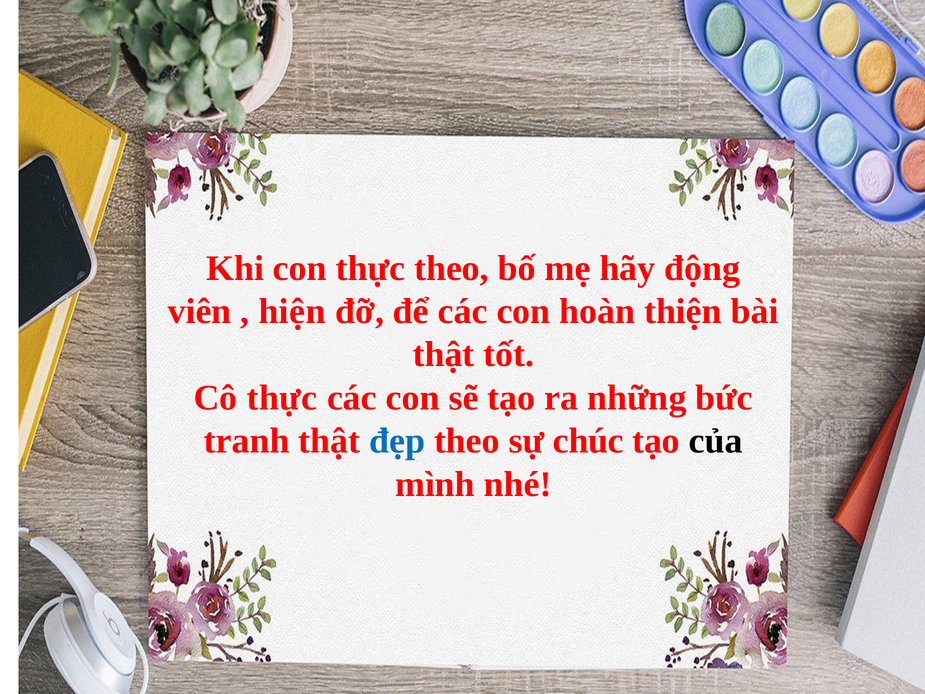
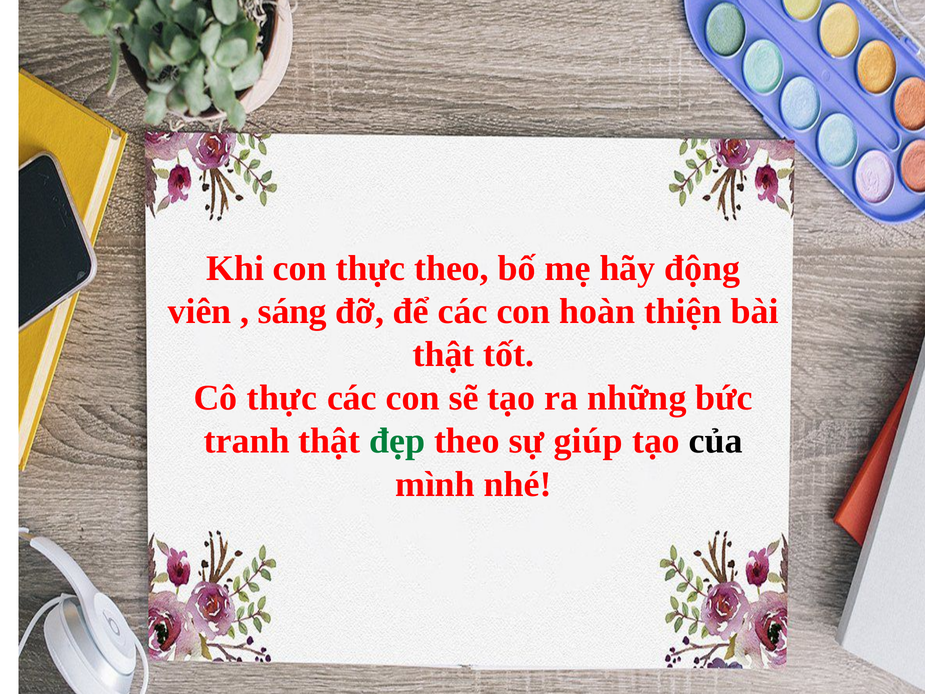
hiện: hiện -> sáng (292, 311)
đẹp colour: blue -> green (397, 441)
chúc: chúc -> giúp (588, 441)
